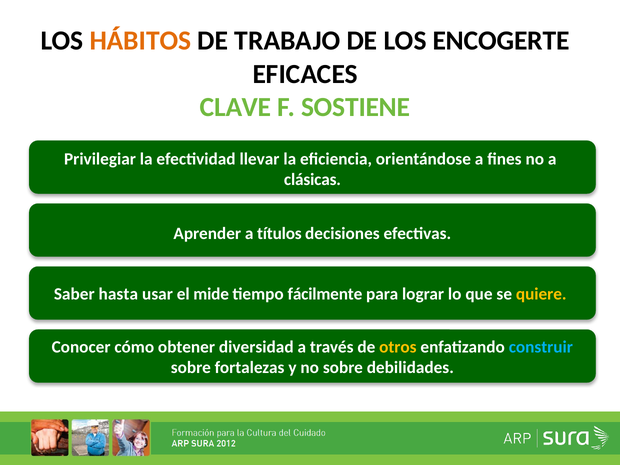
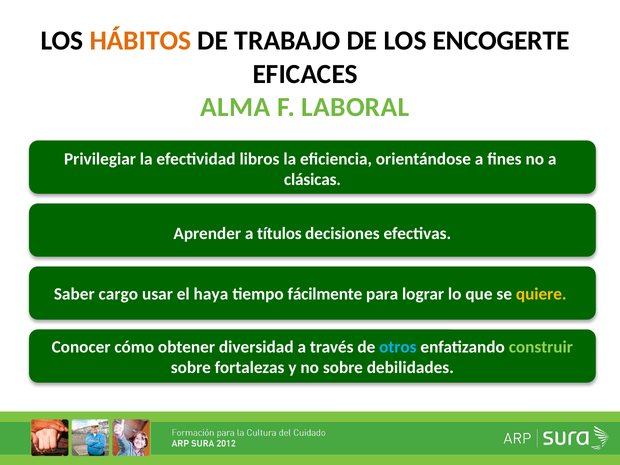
CLAVE: CLAVE -> ALMA (235, 107)
SOSTIENE: SOSTIENE -> LABORAL (355, 107)
llevar: llevar -> libros (259, 159)
hasta: hasta -> cargo (118, 294)
mide: mide -> haya (211, 294)
otros colour: yellow -> light blue (398, 347)
construir colour: light blue -> light green (541, 347)
